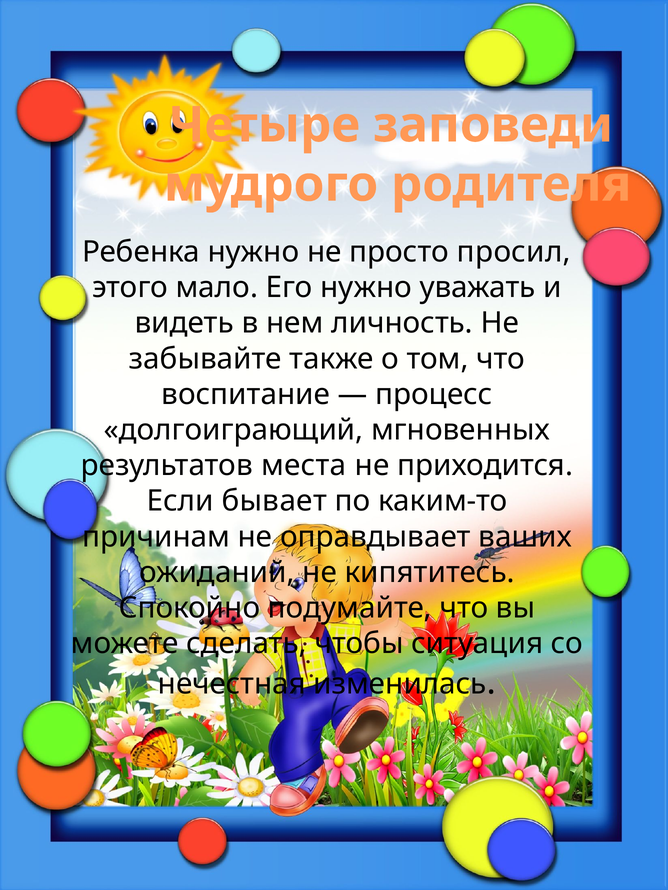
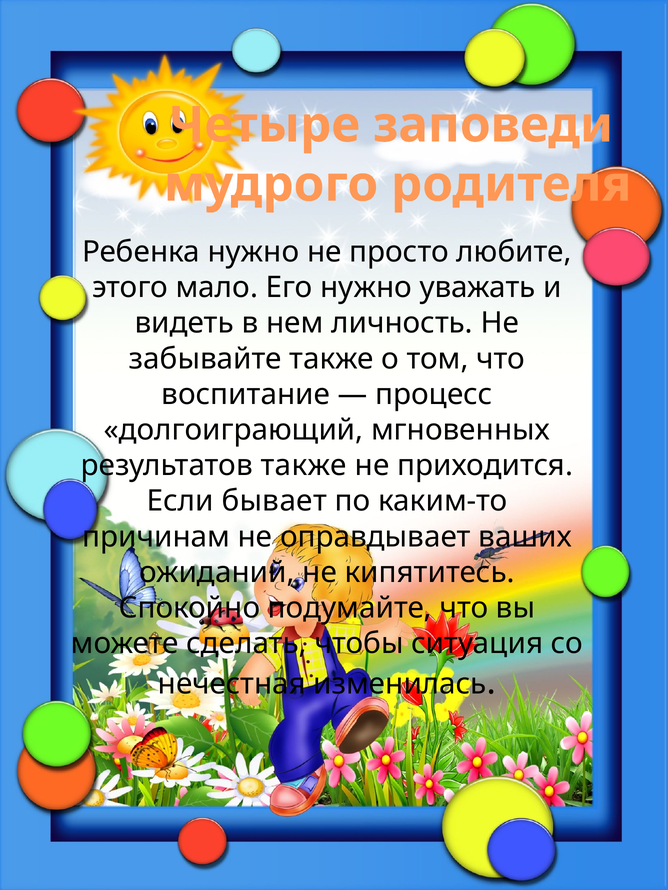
просил: просил -> любите (514, 252)
результатов места: места -> также (304, 466)
